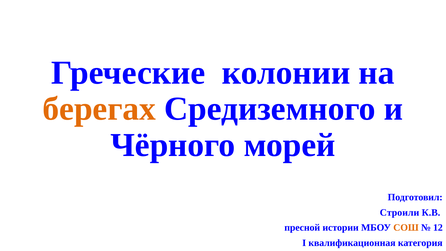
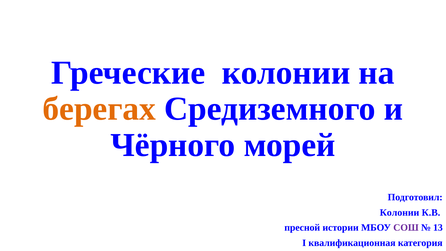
Строили: Строили -> Колонии (400, 212)
СОШ colour: orange -> purple (406, 228)
12: 12 -> 13 (438, 228)
